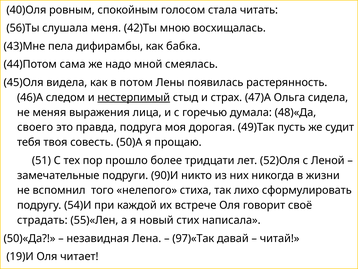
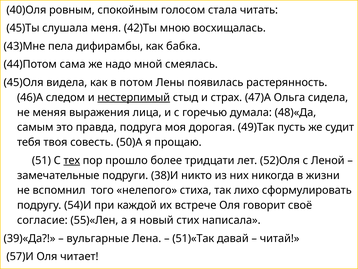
56)Ты: 56)Ты -> 45)Ты (23, 28)
своего: своего -> самым (35, 127)
тех underline: none -> present (72, 160)
90)И: 90)И -> 38)И (165, 175)
страдать: страдать -> согласие (42, 220)
50)«Да: 50)«Да -> 39)«Да (29, 238)
незавидная: незавидная -> вульгарные (98, 238)
97)«Так: 97)«Так -> 51)«Так (193, 238)
19)И: 19)И -> 57)И (20, 256)
